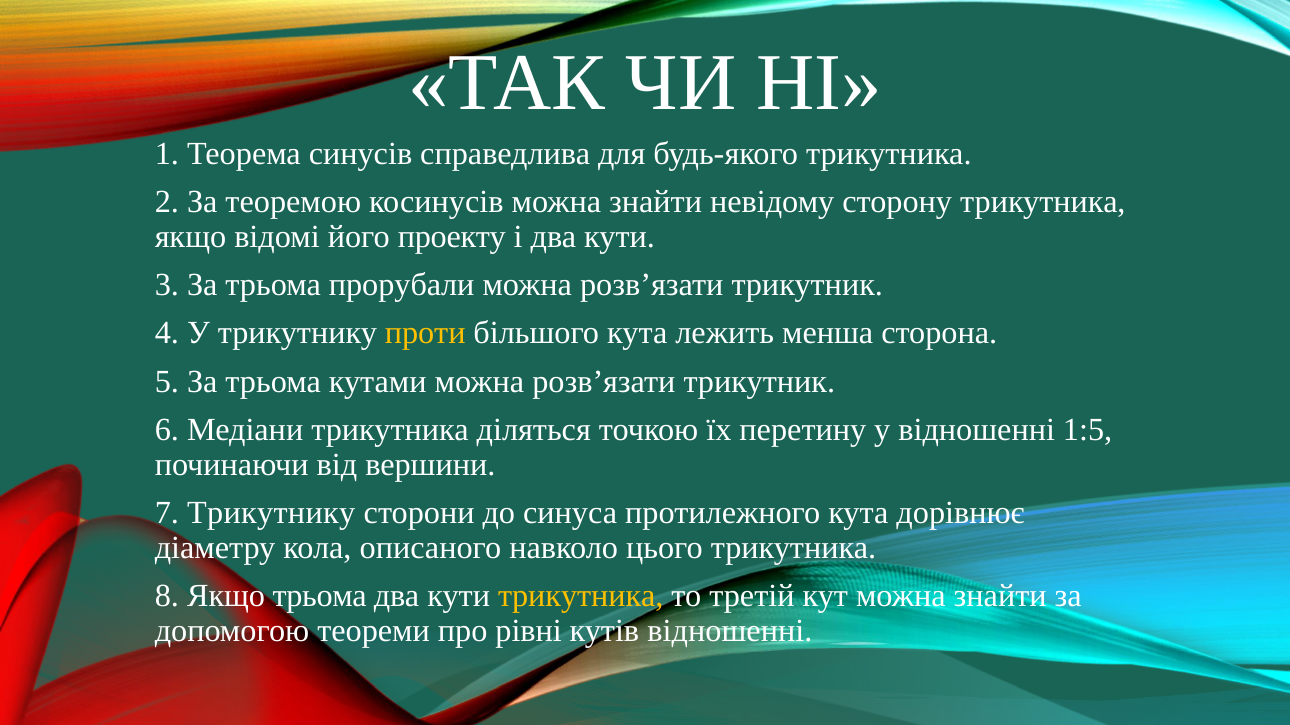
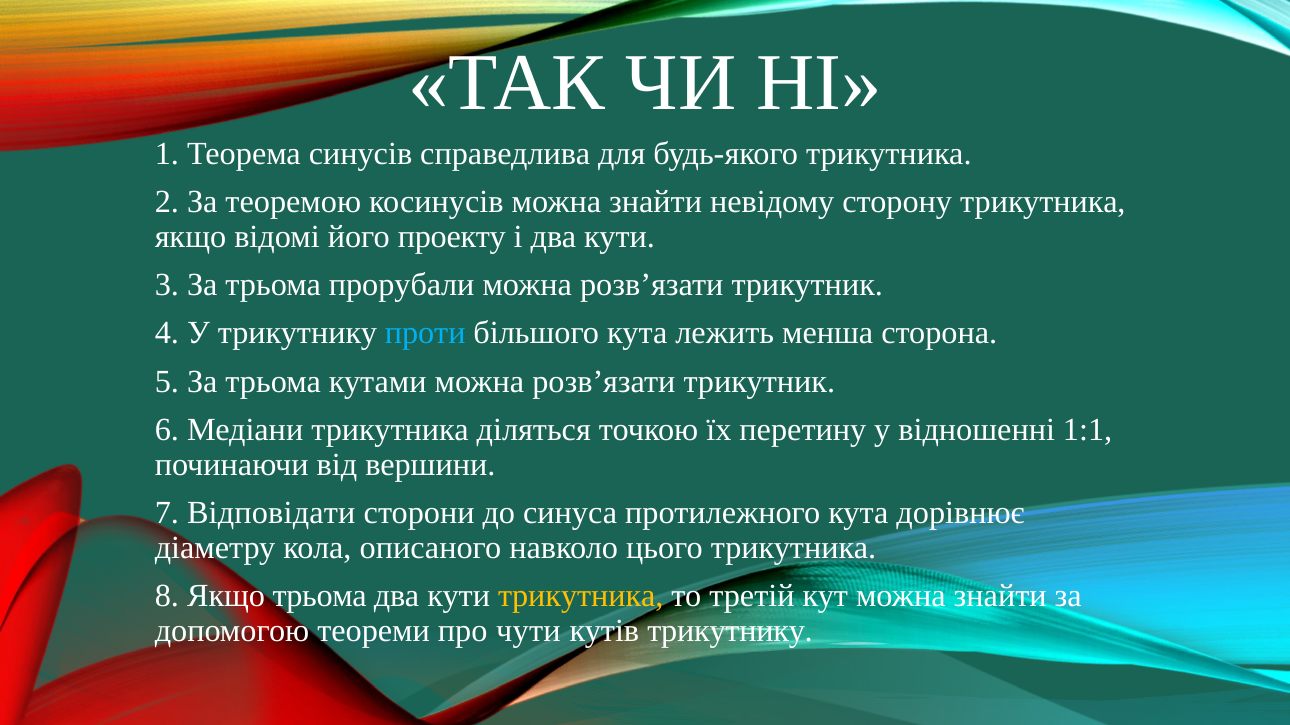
проти colour: yellow -> light blue (425, 334)
1:5: 1:5 -> 1:1 (1088, 430)
7 Трикутнику: Трикутнику -> Відповідати (271, 513)
рівні: рівні -> чути (528, 631)
кутів відношенні: відношенні -> трикутнику (730, 631)
